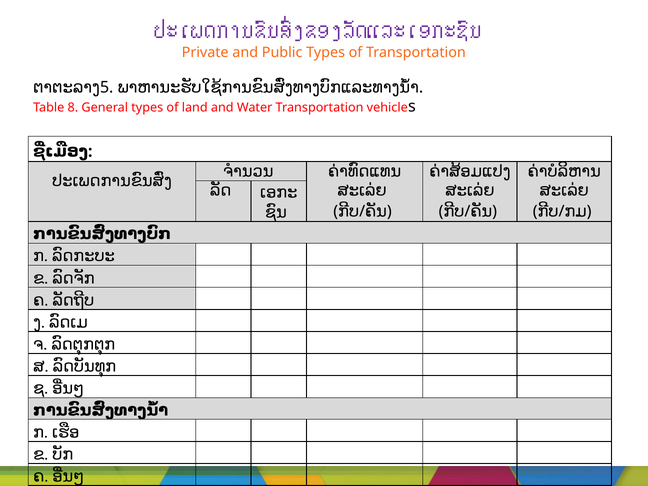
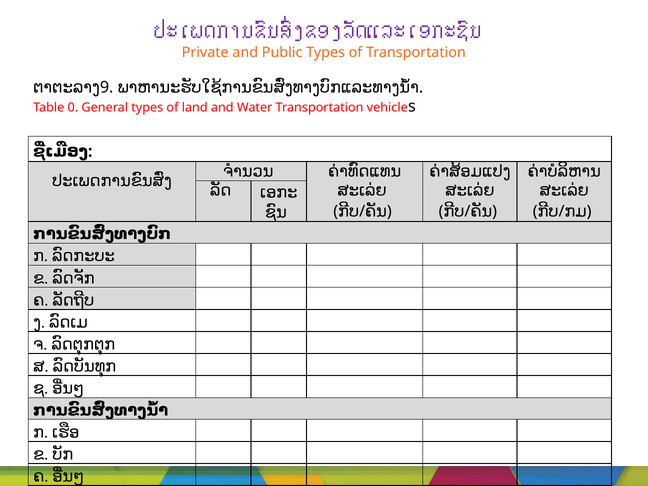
5: 5 -> 9 (107, 87)
8: 8 -> 0 (73, 108)
